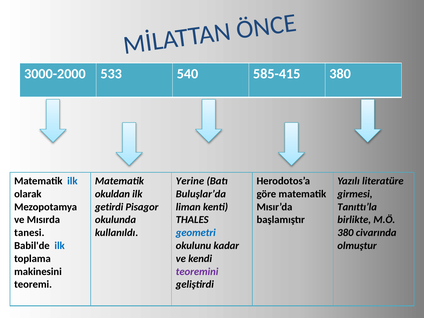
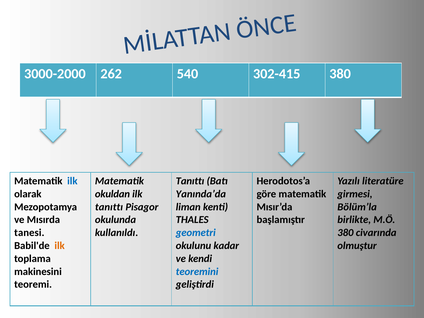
533: 533 -> 262 (111, 74)
585-415: 585-415 -> 302-415 (277, 74)
Yerine: Yerine -> Tanıttı (190, 181)
Buluşlar’da: Buluşlar’da -> Yanında’da (201, 194)
getirdi: getirdi -> tanıttı (109, 207)
Tanıttı’la: Tanıttı’la -> Bölüm’la (357, 207)
ilk colour: blue -> orange (60, 246)
teoremini colour: purple -> blue (197, 272)
